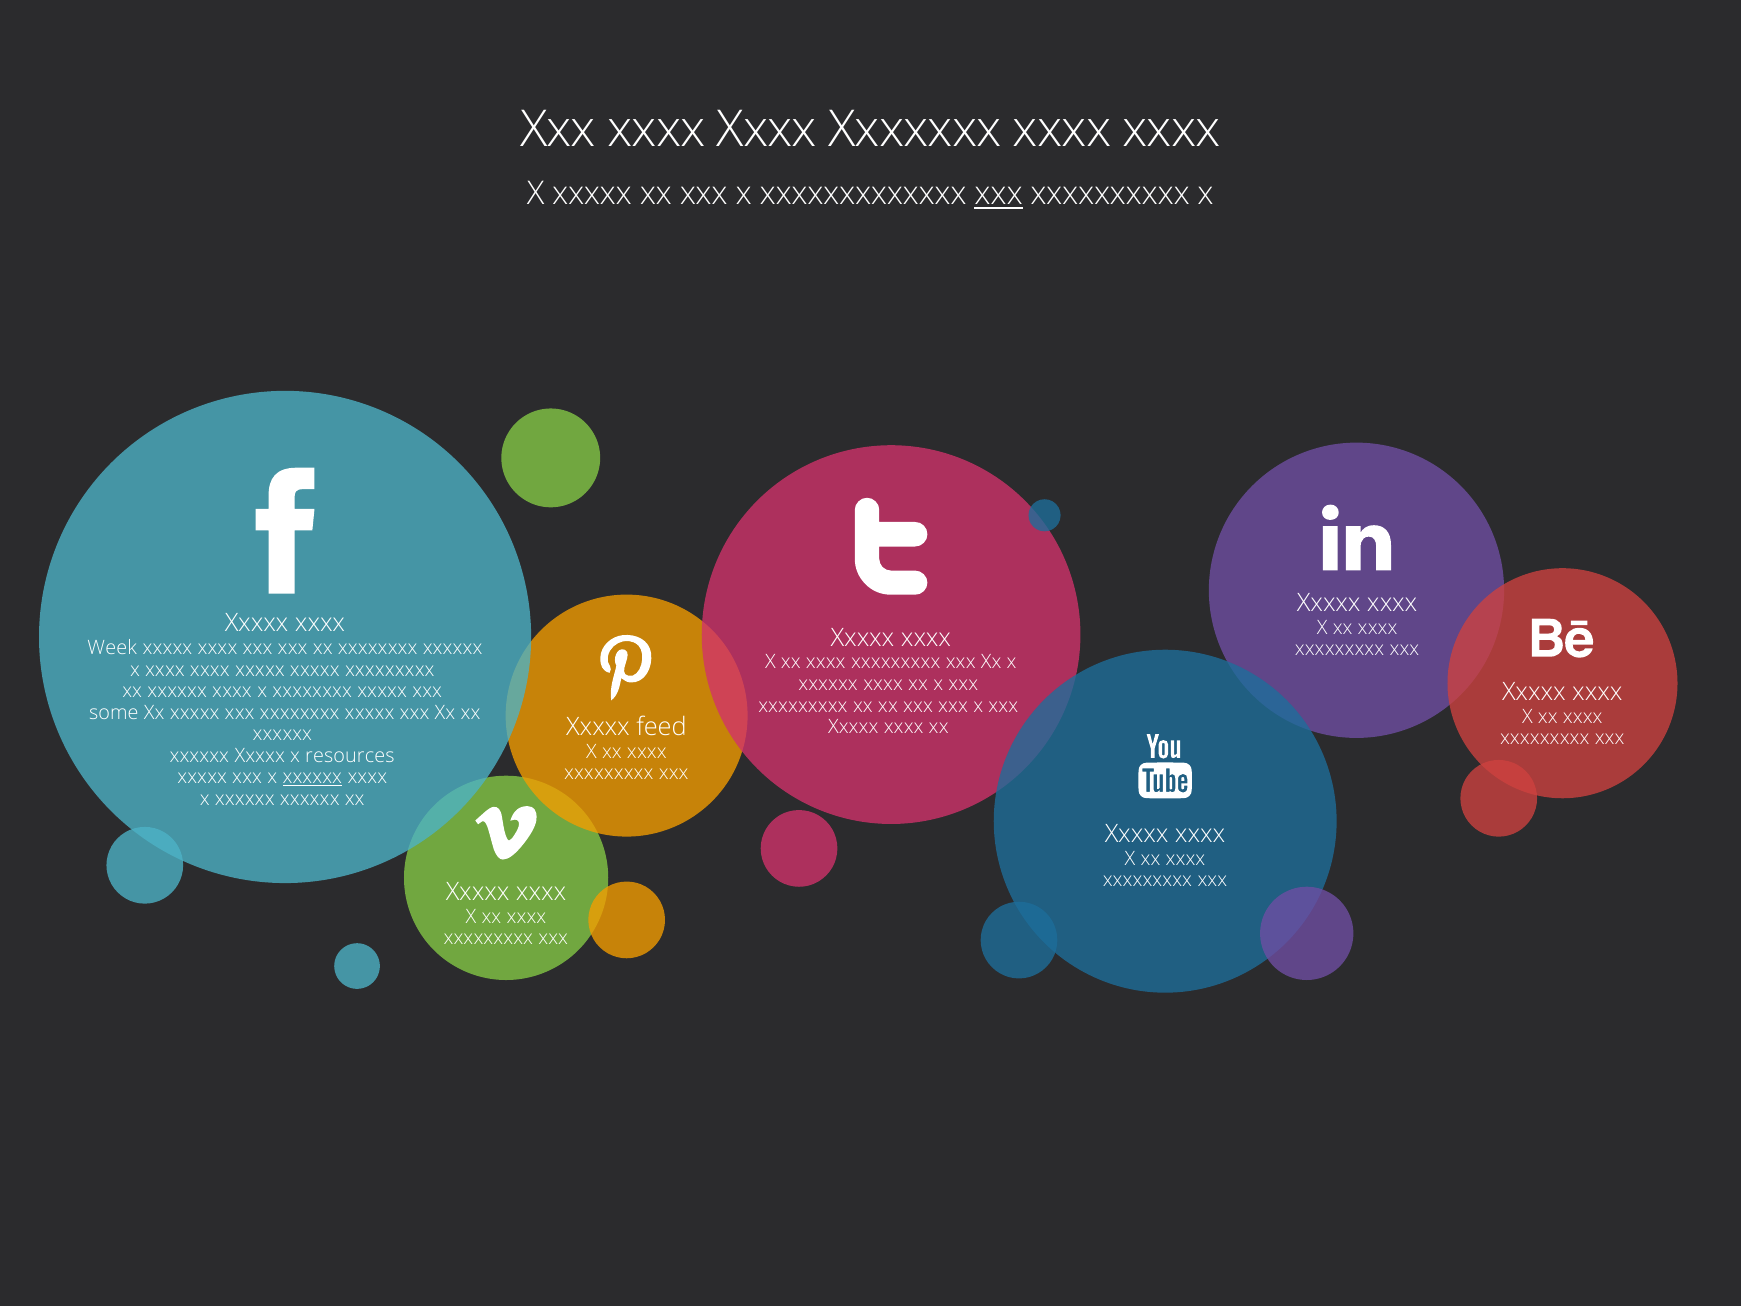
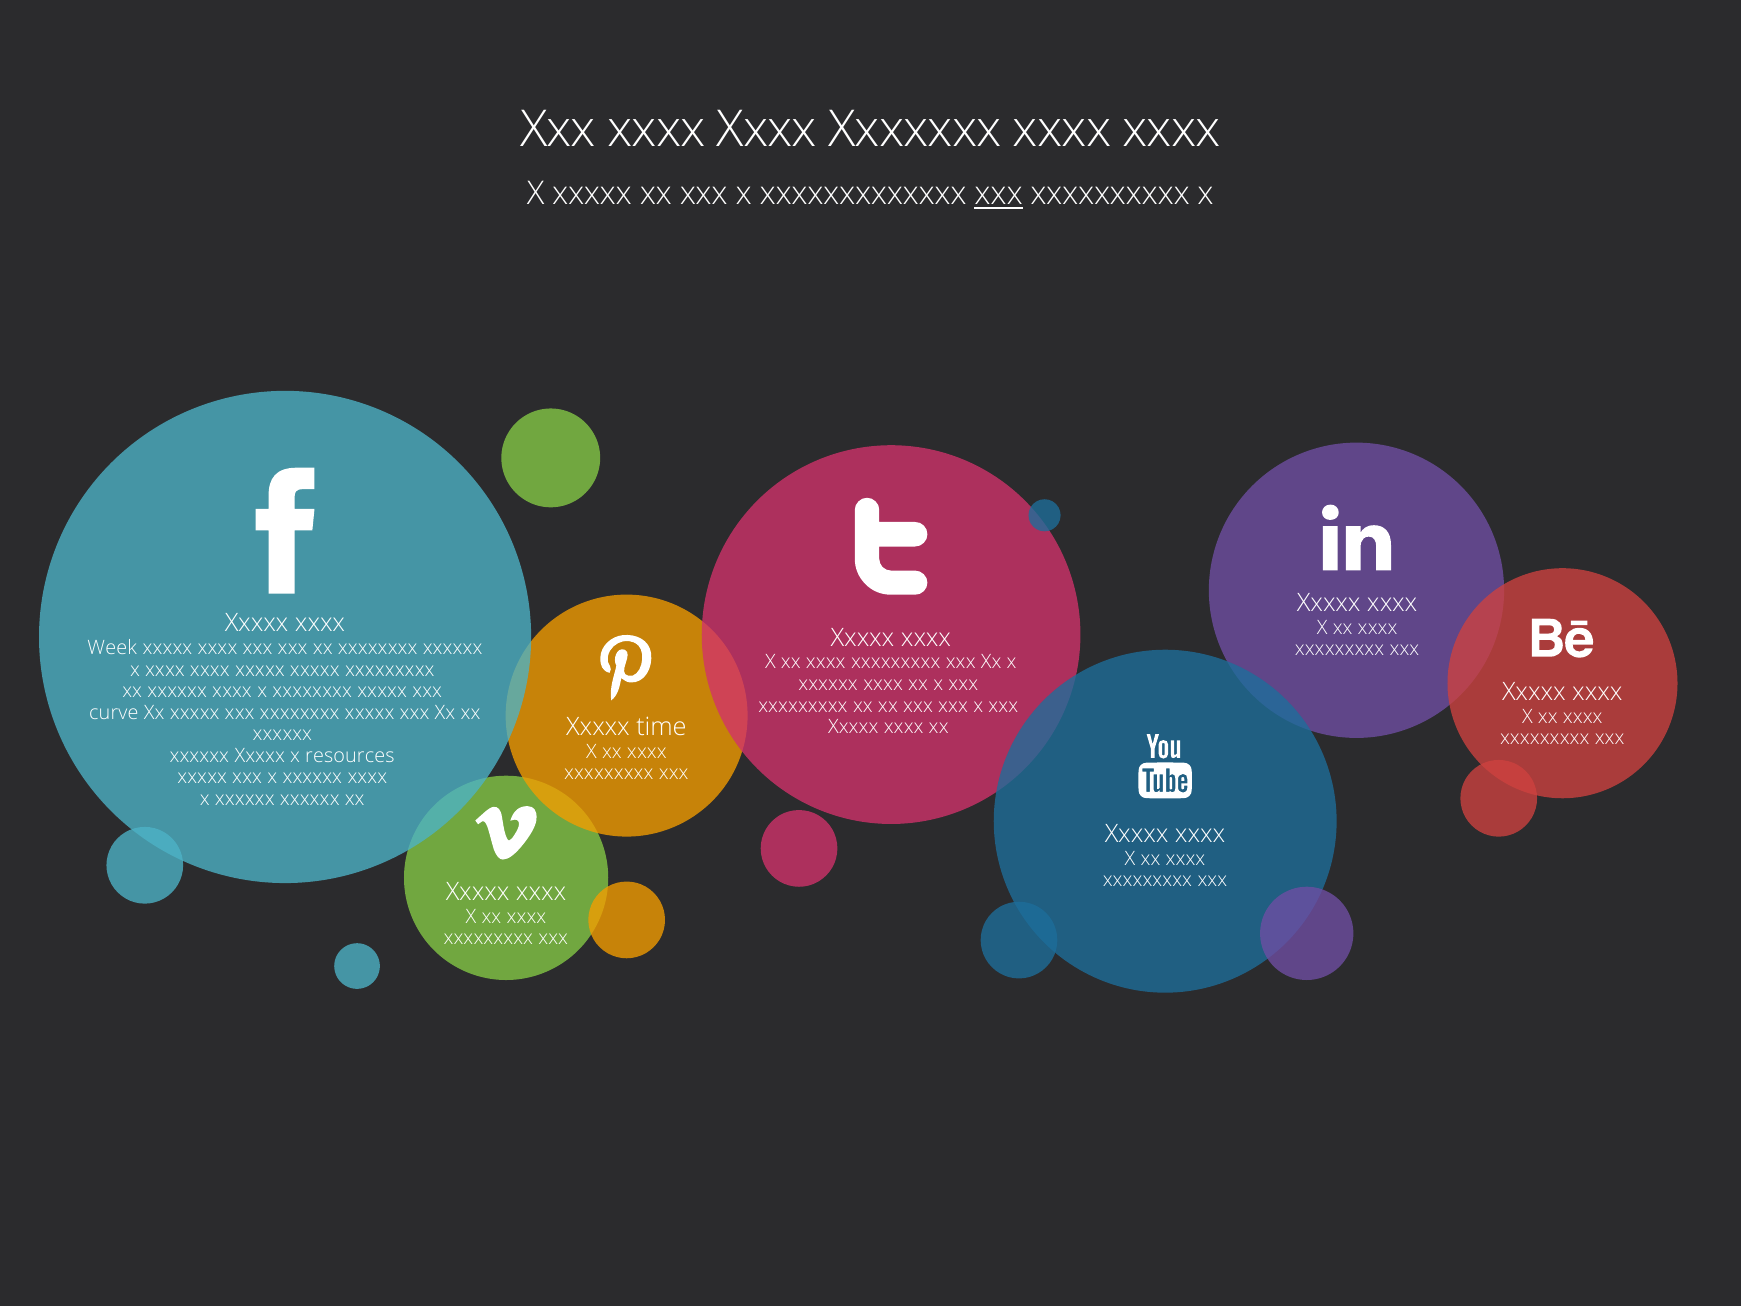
some: some -> curve (114, 713)
feed: feed -> time (661, 727)
xxxxxx underline: present -> none (312, 777)
